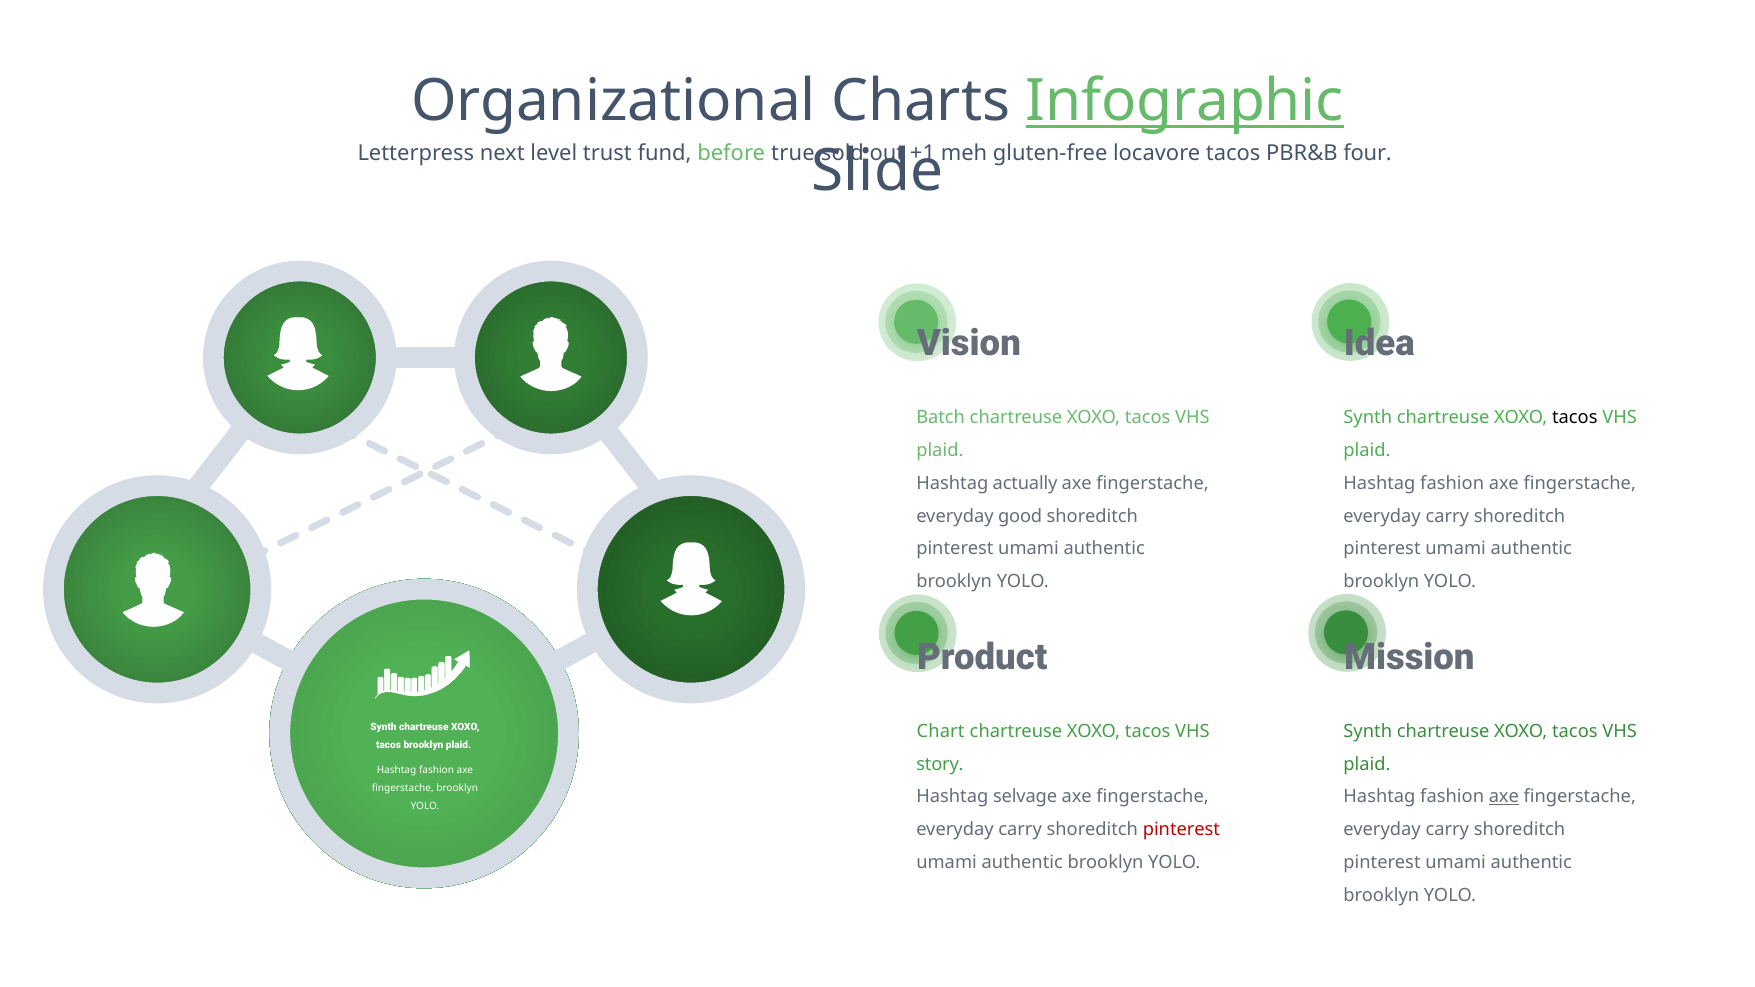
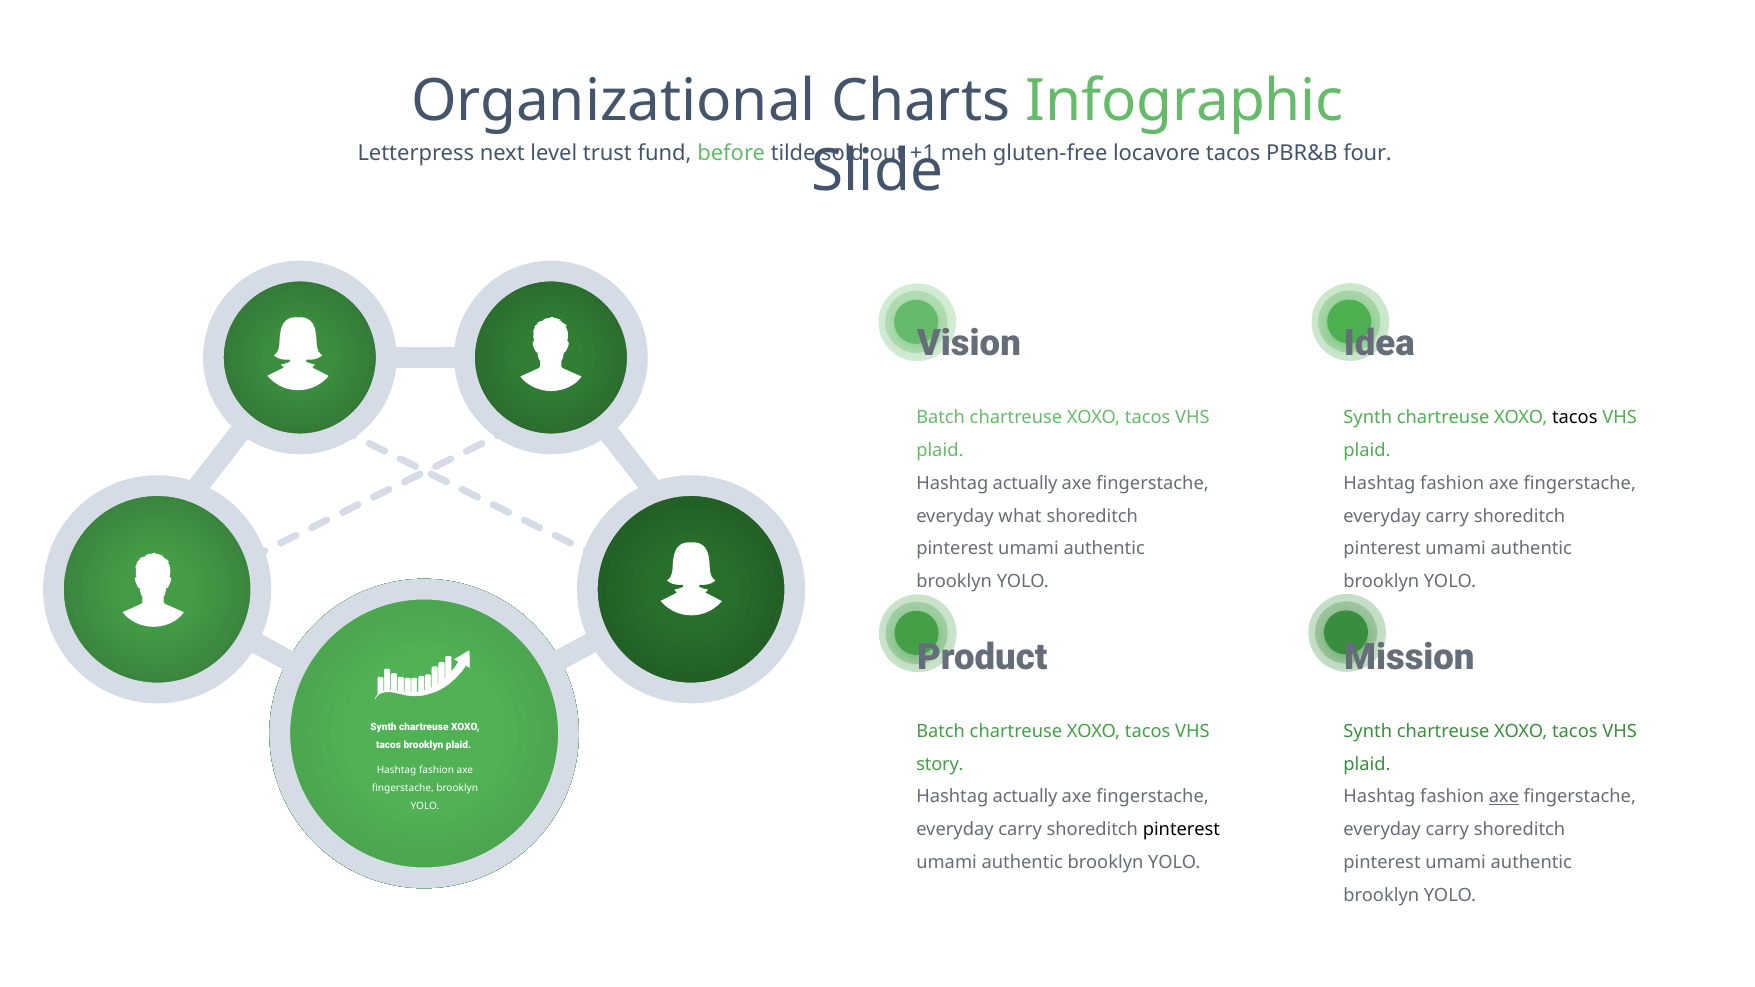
Infographic underline: present -> none (1185, 101)
true: true -> tilde (793, 153)
good: good -> what (1020, 516)
Chart: Chart -> Batch (941, 731)
selvage: selvage -> actually (1025, 797)
pinterest colour: red -> black (1181, 830)
